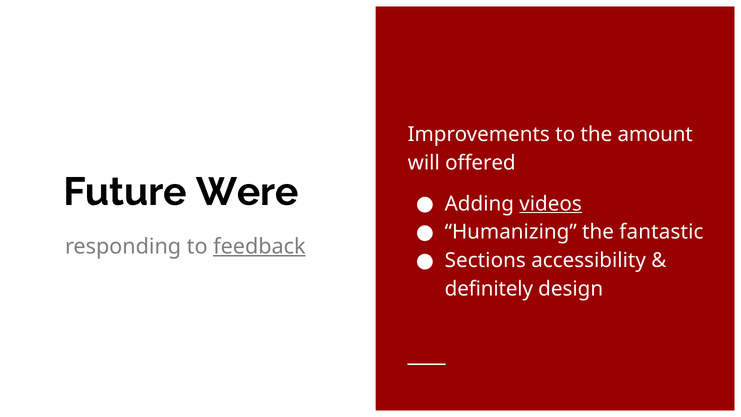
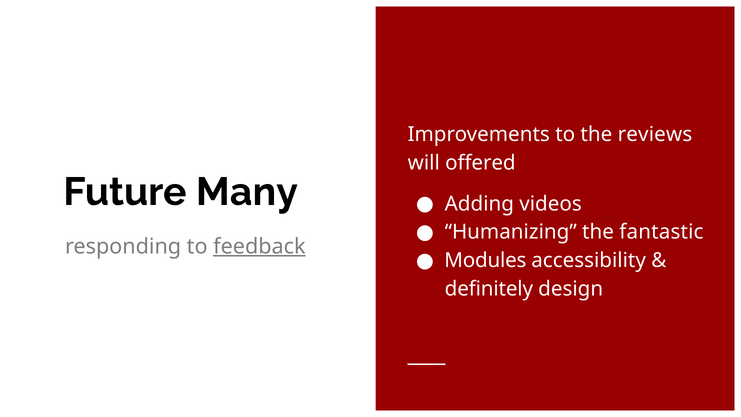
amount: amount -> reviews (655, 134)
Were: Were -> Many (247, 192)
videos underline: present -> none (551, 204)
Sections: Sections -> Modules (485, 261)
